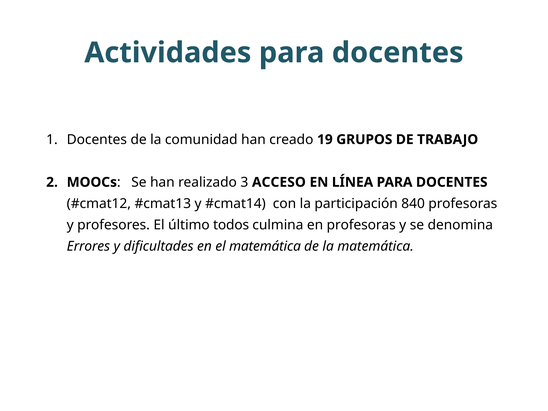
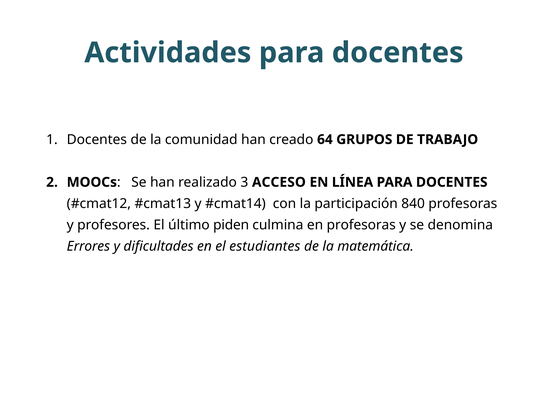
19: 19 -> 64 (325, 140)
todos: todos -> piden (231, 225)
el matemática: matemática -> estudiantes (265, 246)
